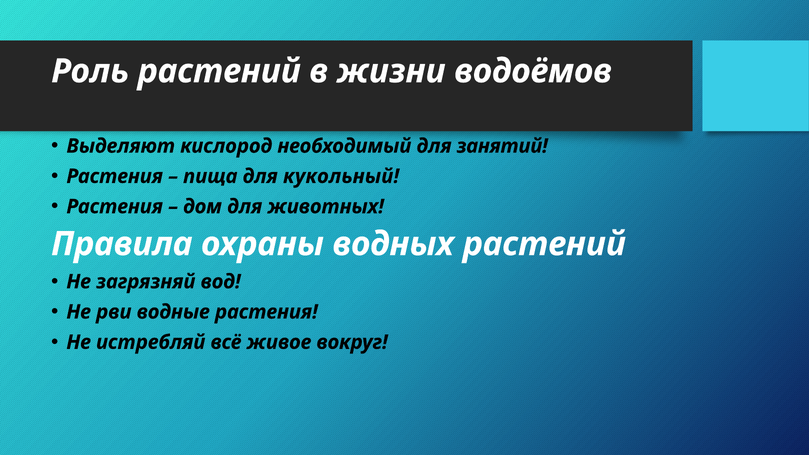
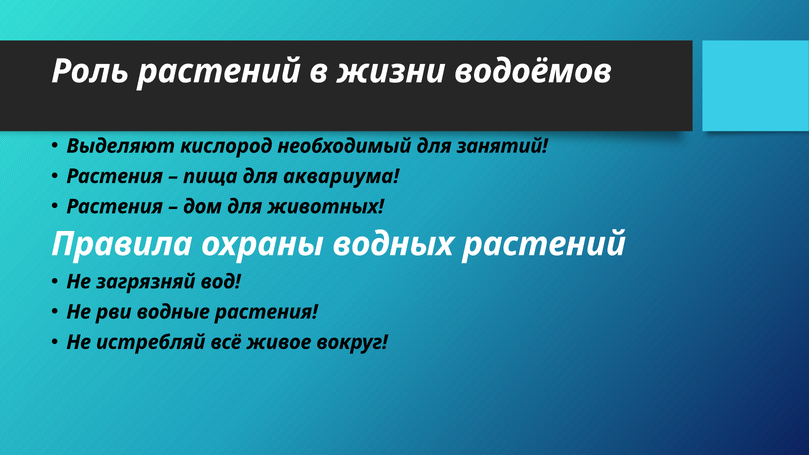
кукольный: кукольный -> аквариума (341, 176)
